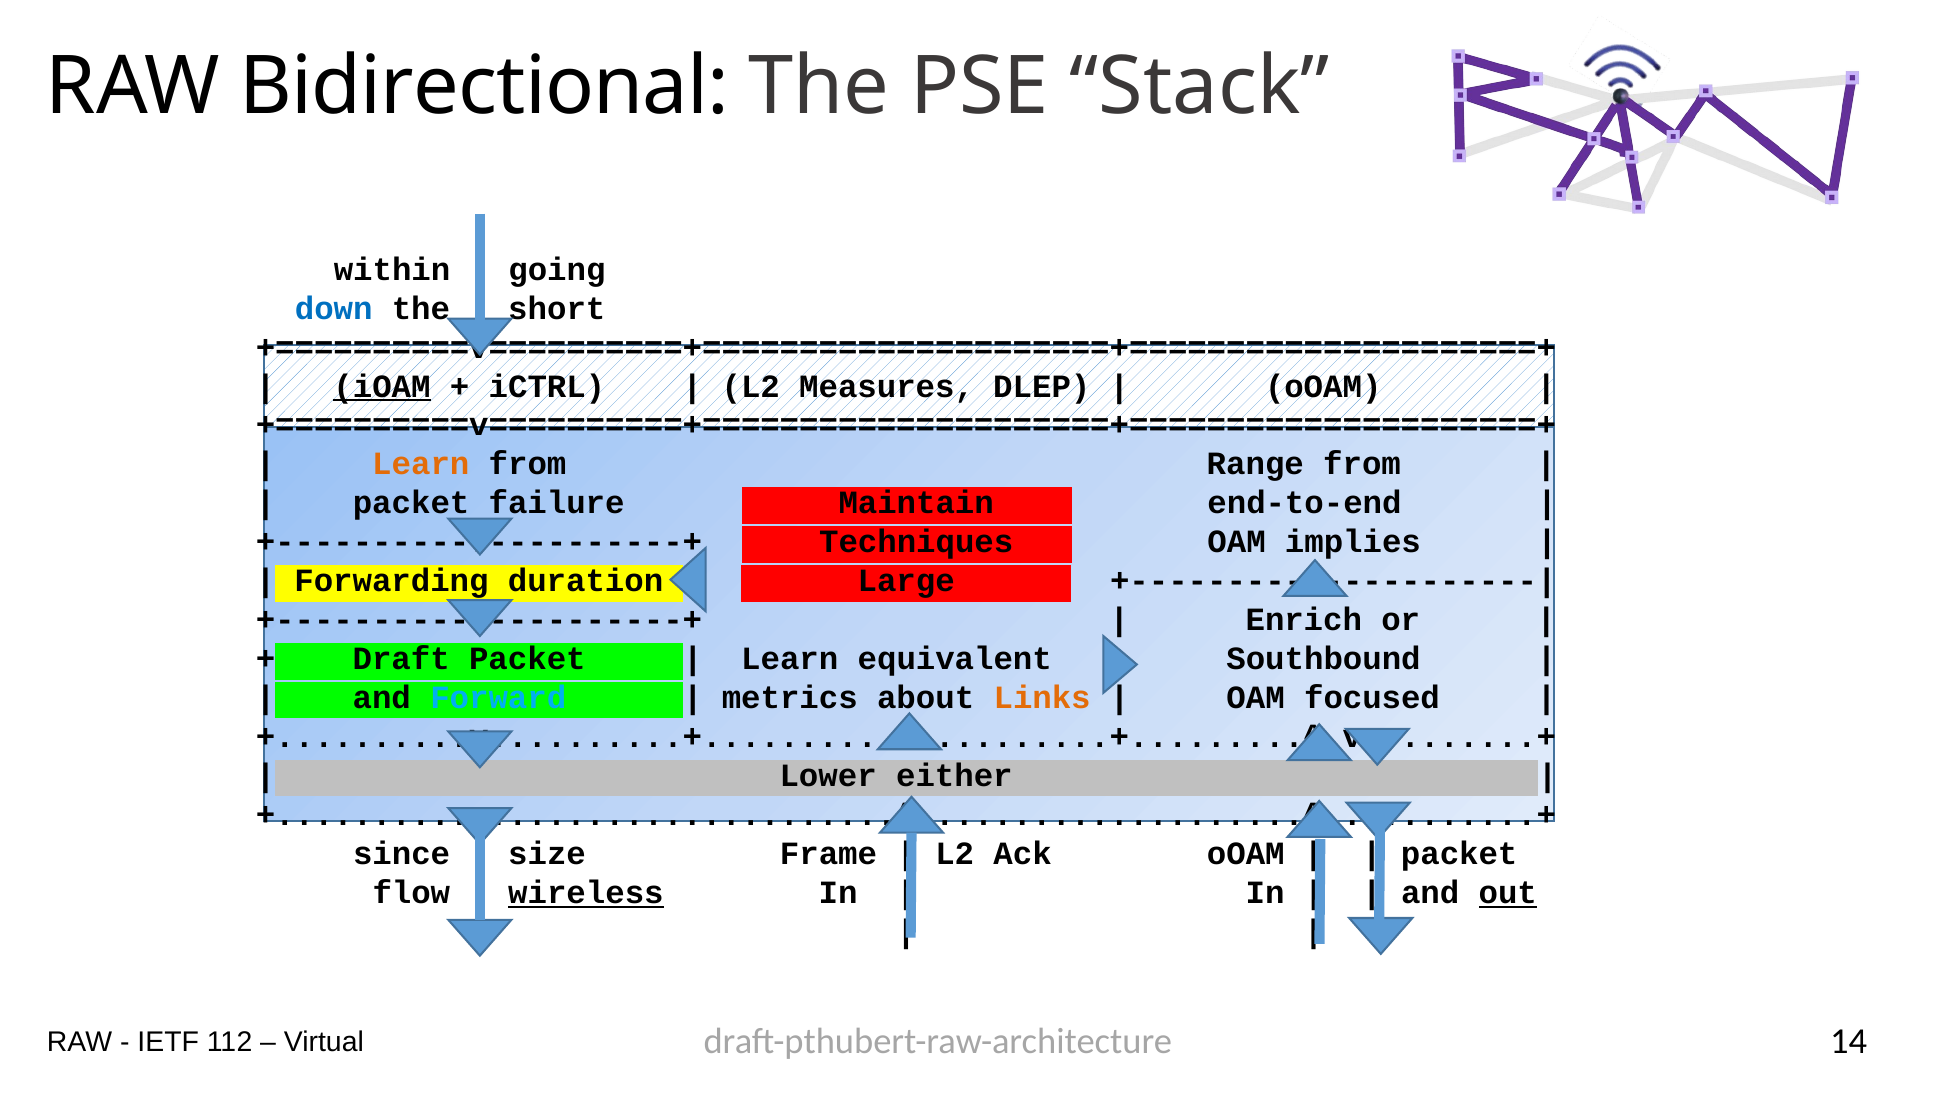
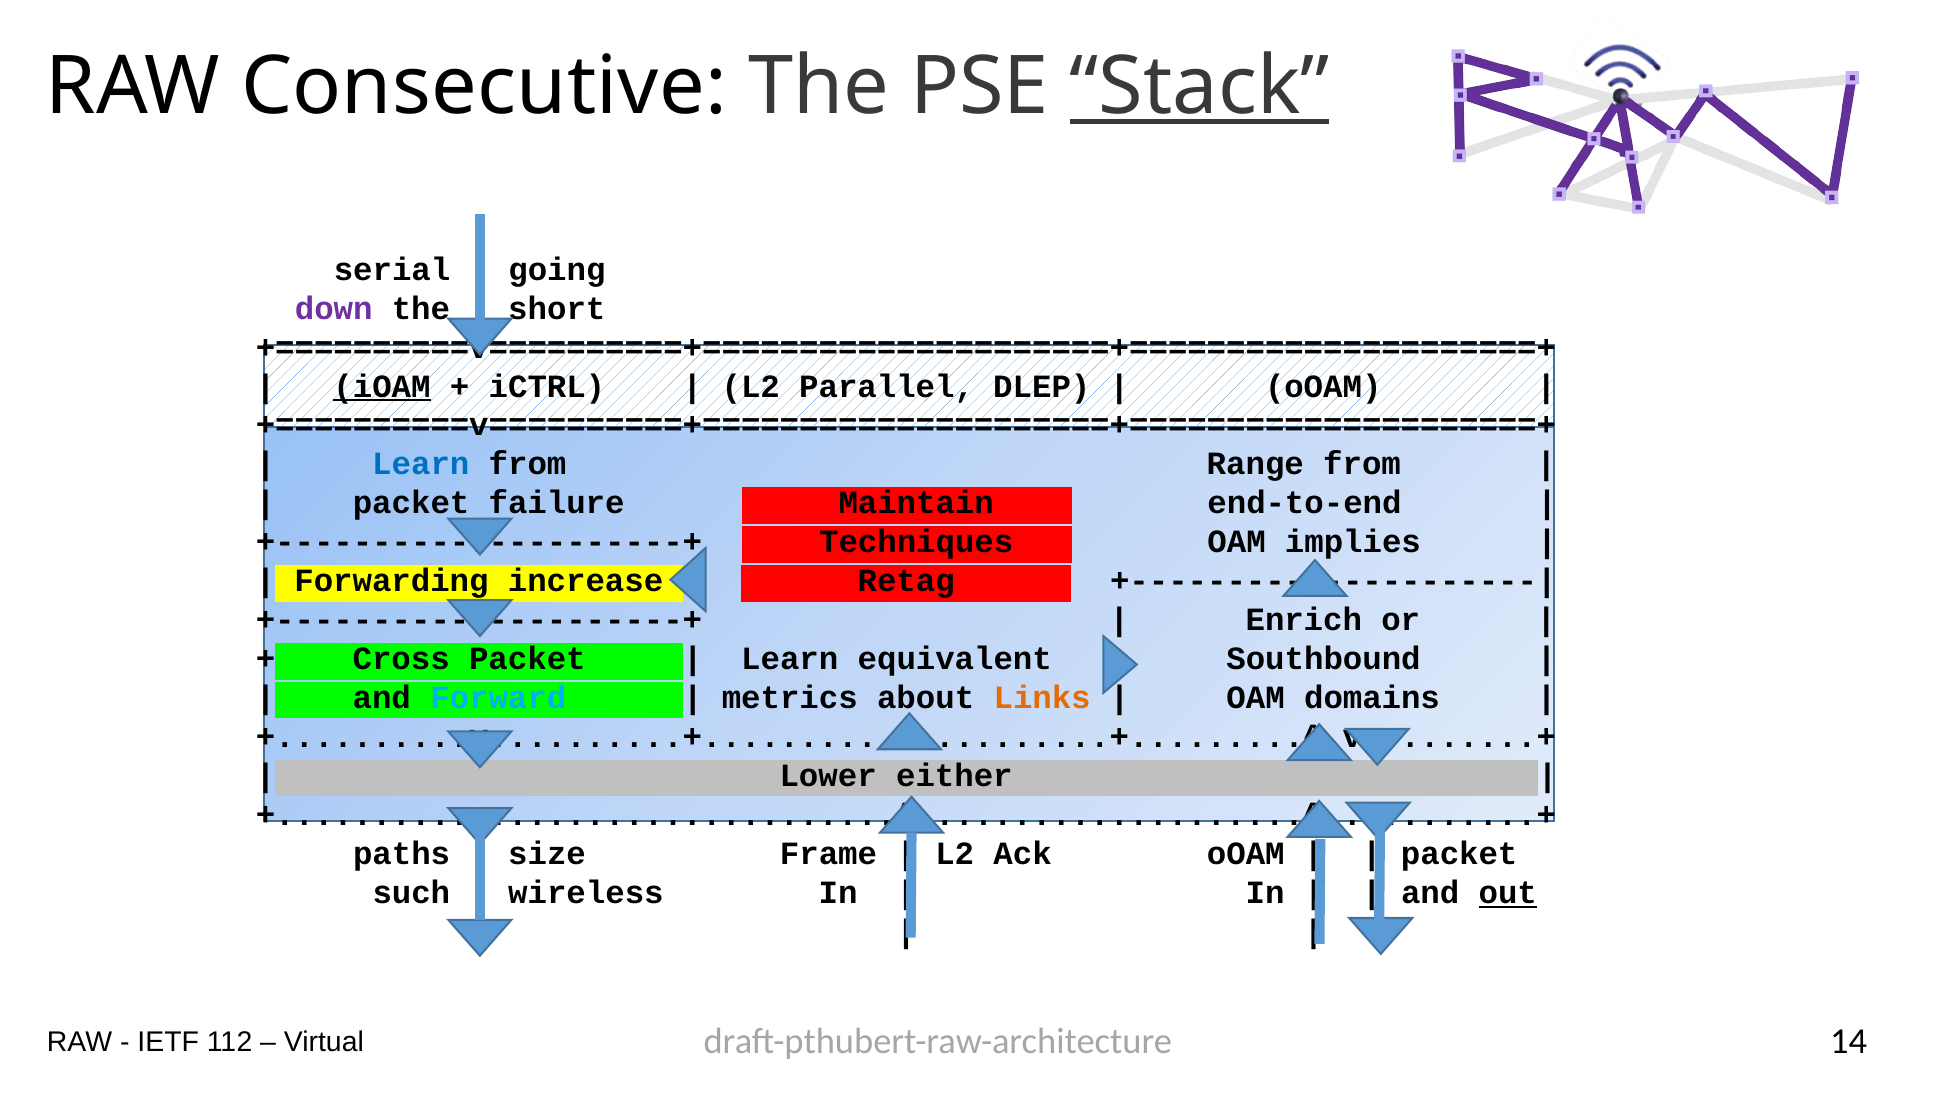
Bidirectional: Bidirectional -> Consecutive (484, 87)
Stack underline: none -> present (1200, 87)
within: within -> serial (392, 269)
down colour: blue -> purple (334, 308)
Measures: Measures -> Parallel (887, 386)
Learn colour: orange -> blue (421, 464)
duration: duration -> increase (586, 581)
Large: Large -> Retag (906, 581)
Draft: Draft -> Cross (401, 659)
focused: focused -> domains (1372, 698)
since: since -> paths (402, 853)
flow: flow -> such (411, 892)
wireless underline: present -> none (586, 892)
